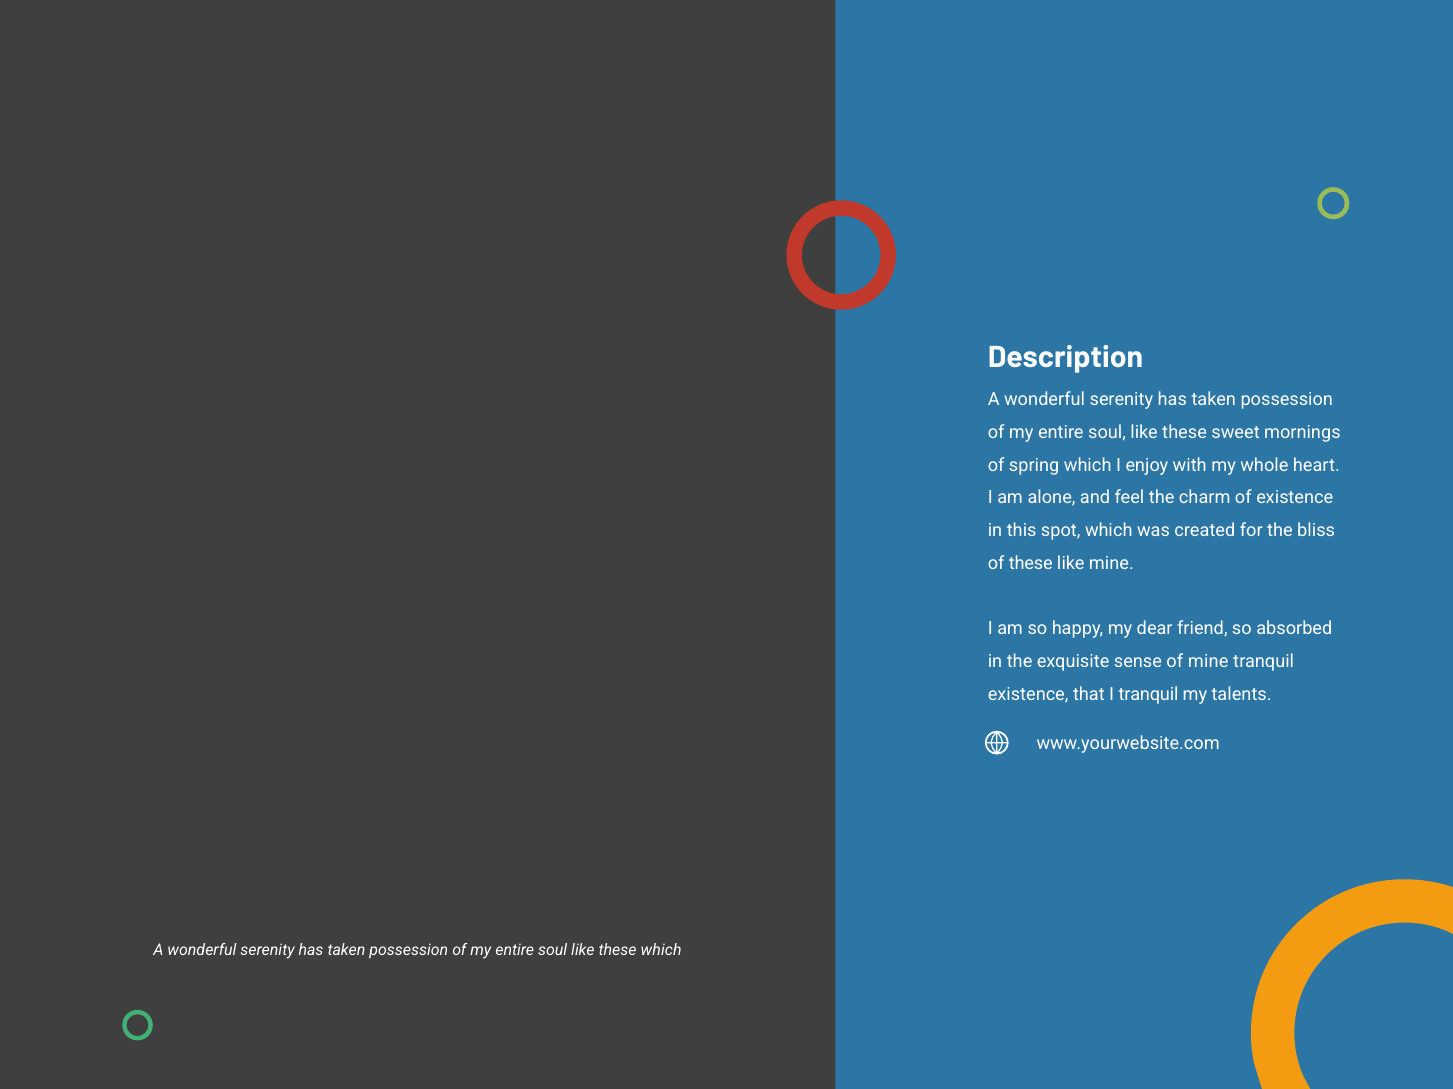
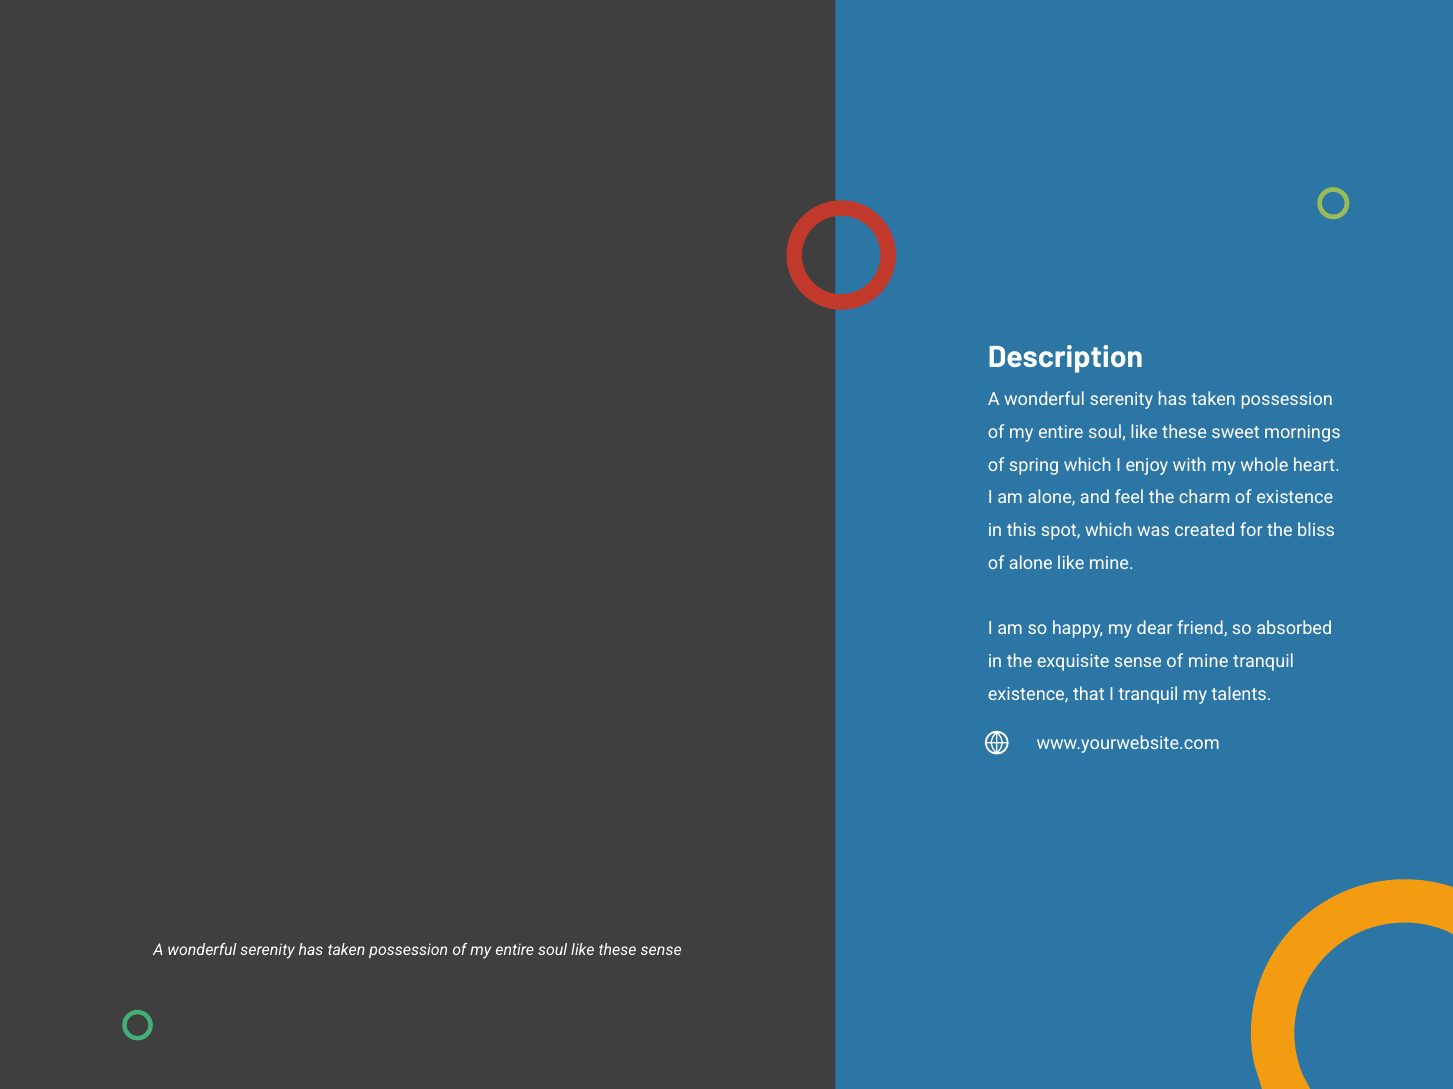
of these: these -> alone (1031, 564)
these which: which -> sense (661, 951)
